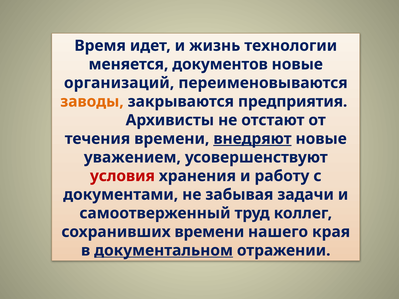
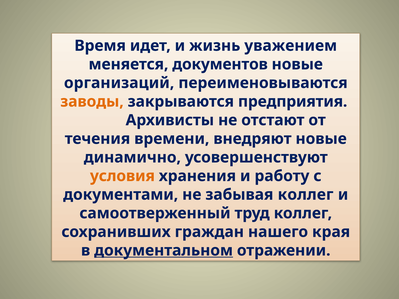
технологии: технологии -> уважением (291, 46)
внедряют underline: present -> none (252, 139)
уважением: уважением -> динамично (132, 157)
условия colour: red -> orange (122, 176)
забывая задачи: задачи -> коллег (306, 195)
сохранивших времени: времени -> граждан (209, 232)
